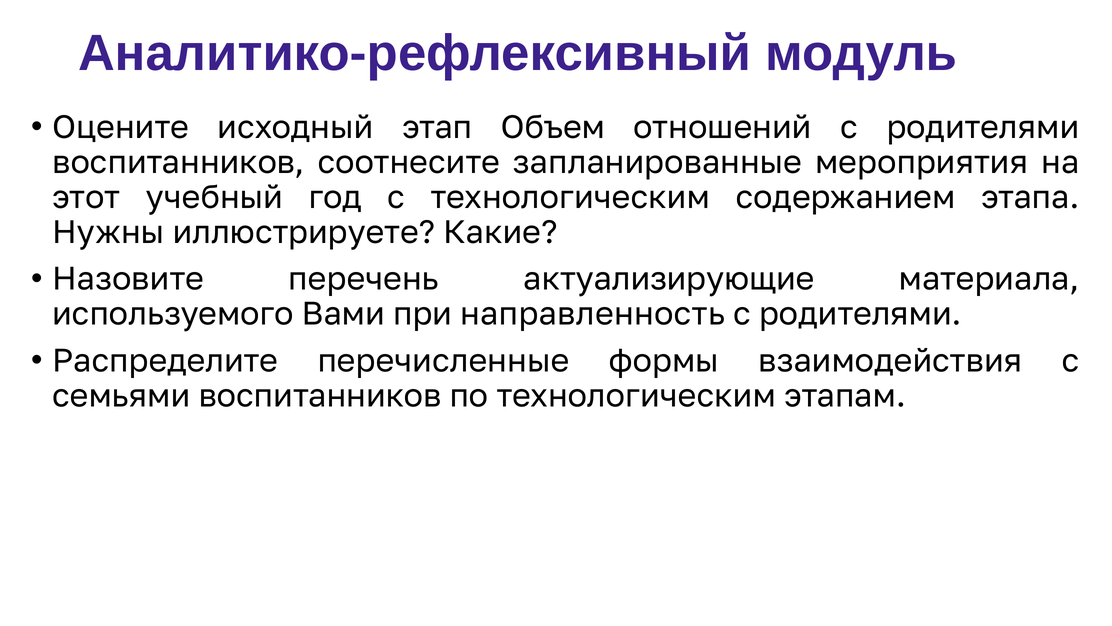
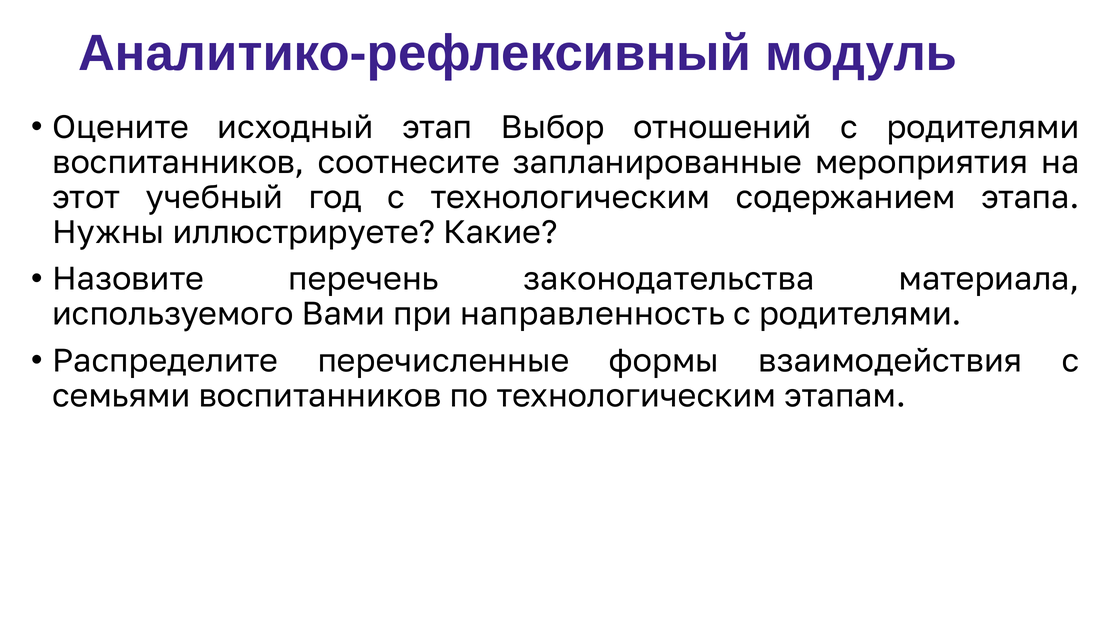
Объем: Объем -> Выбор (553, 127)
актуализирующие: актуализирующие -> законодательства (669, 279)
